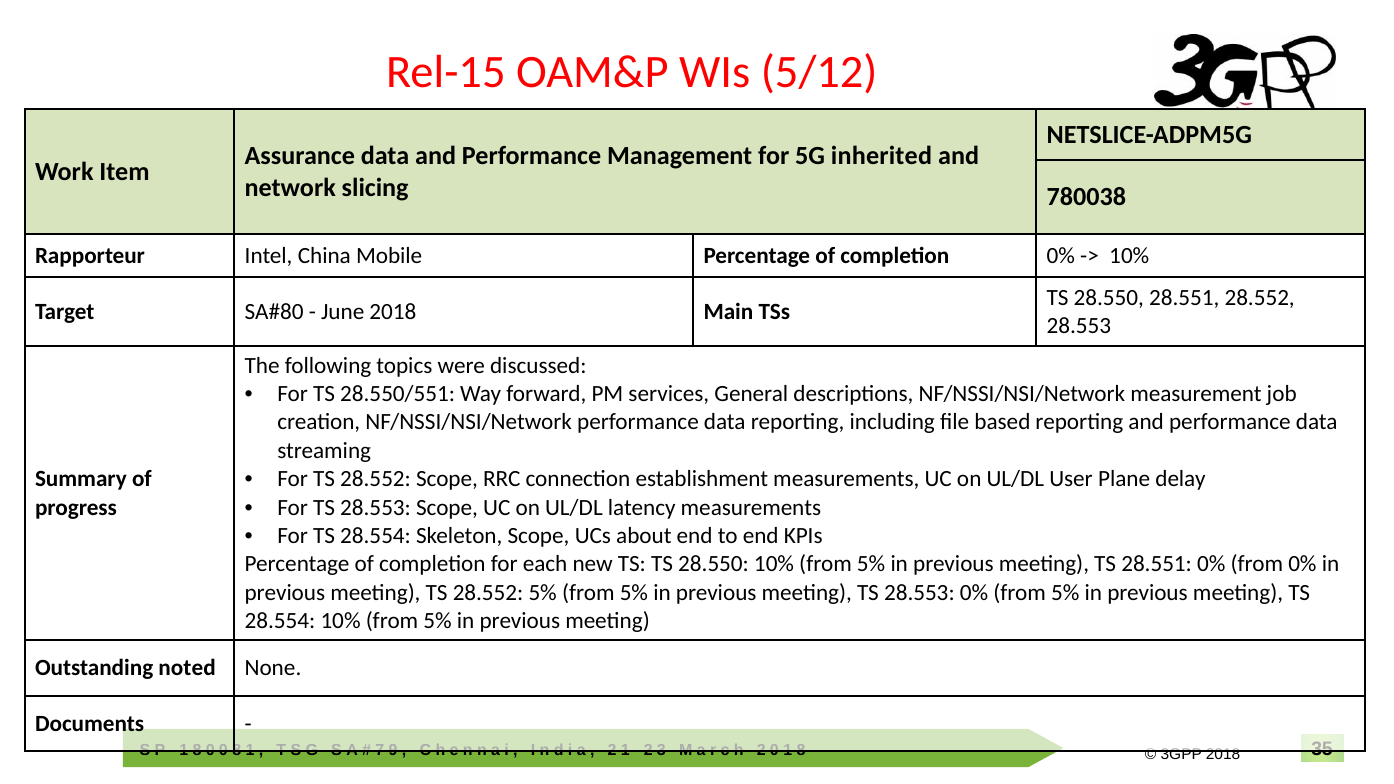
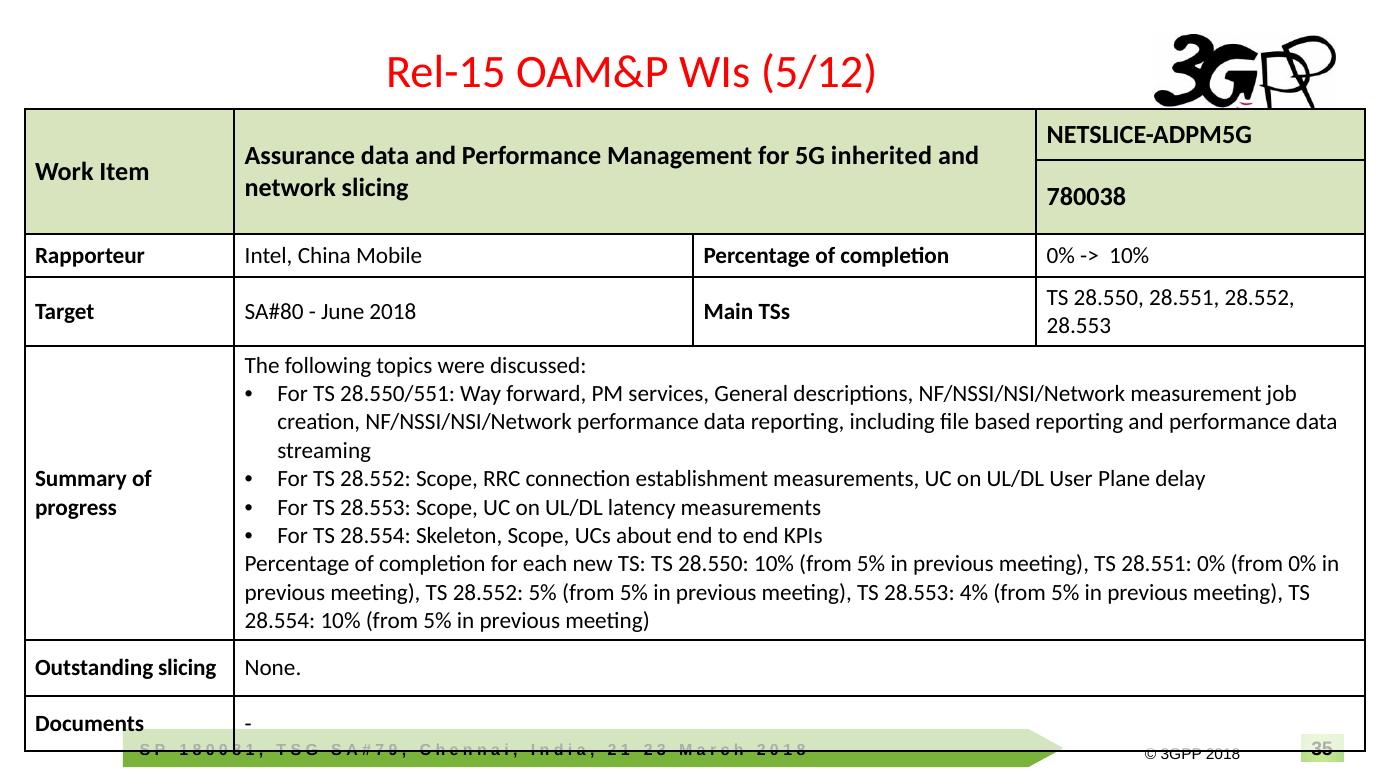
28.553 0%: 0% -> 4% (974, 593)
Outstanding noted: noted -> slicing (187, 668)
